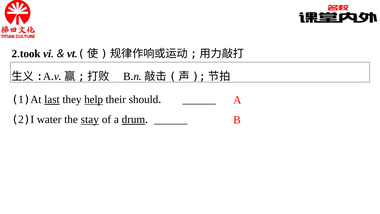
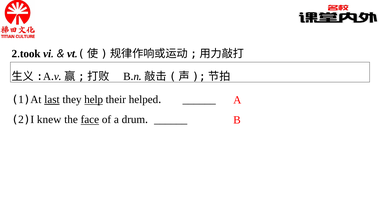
should: should -> helped (143, 99)
water: water -> knew (49, 119)
stay: stay -> face (90, 119)
drum underline: present -> none (133, 119)
